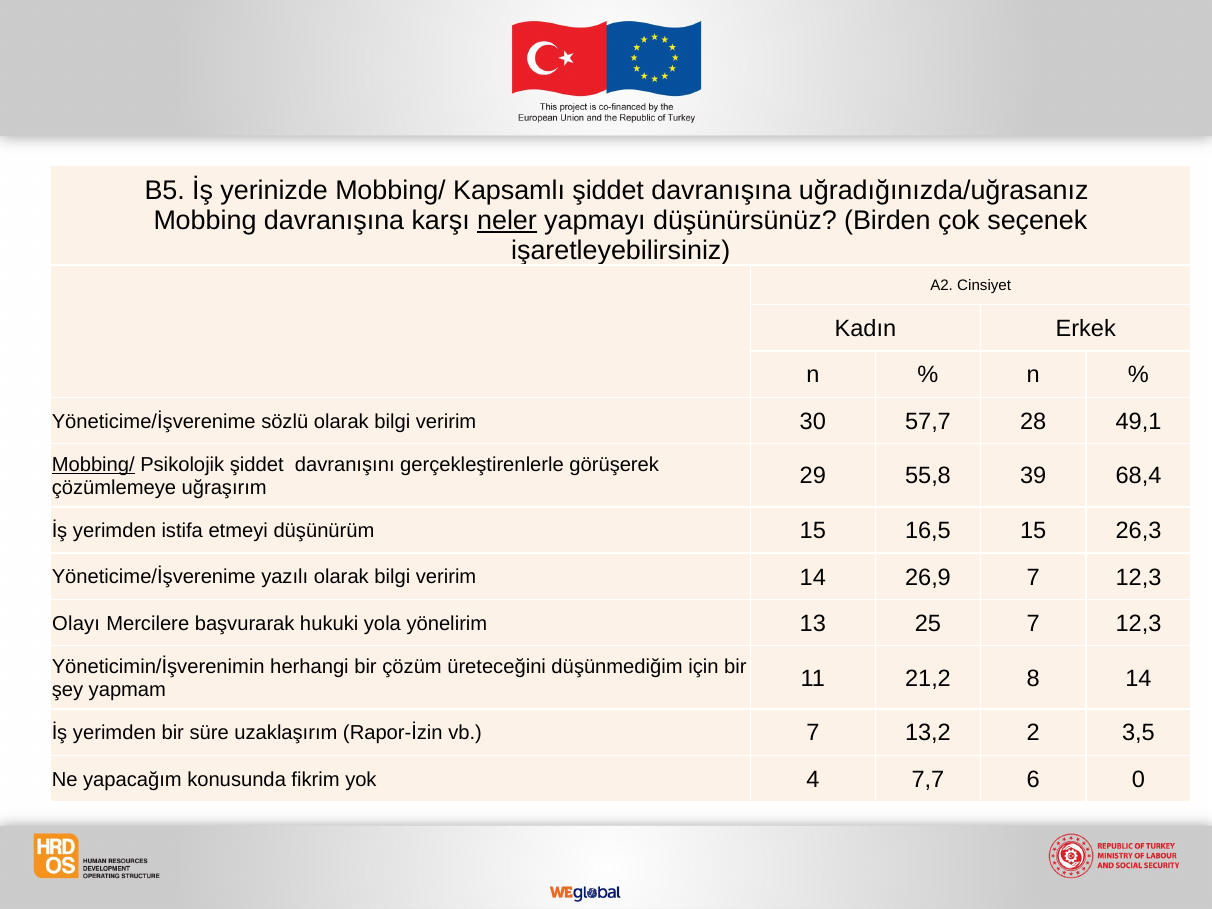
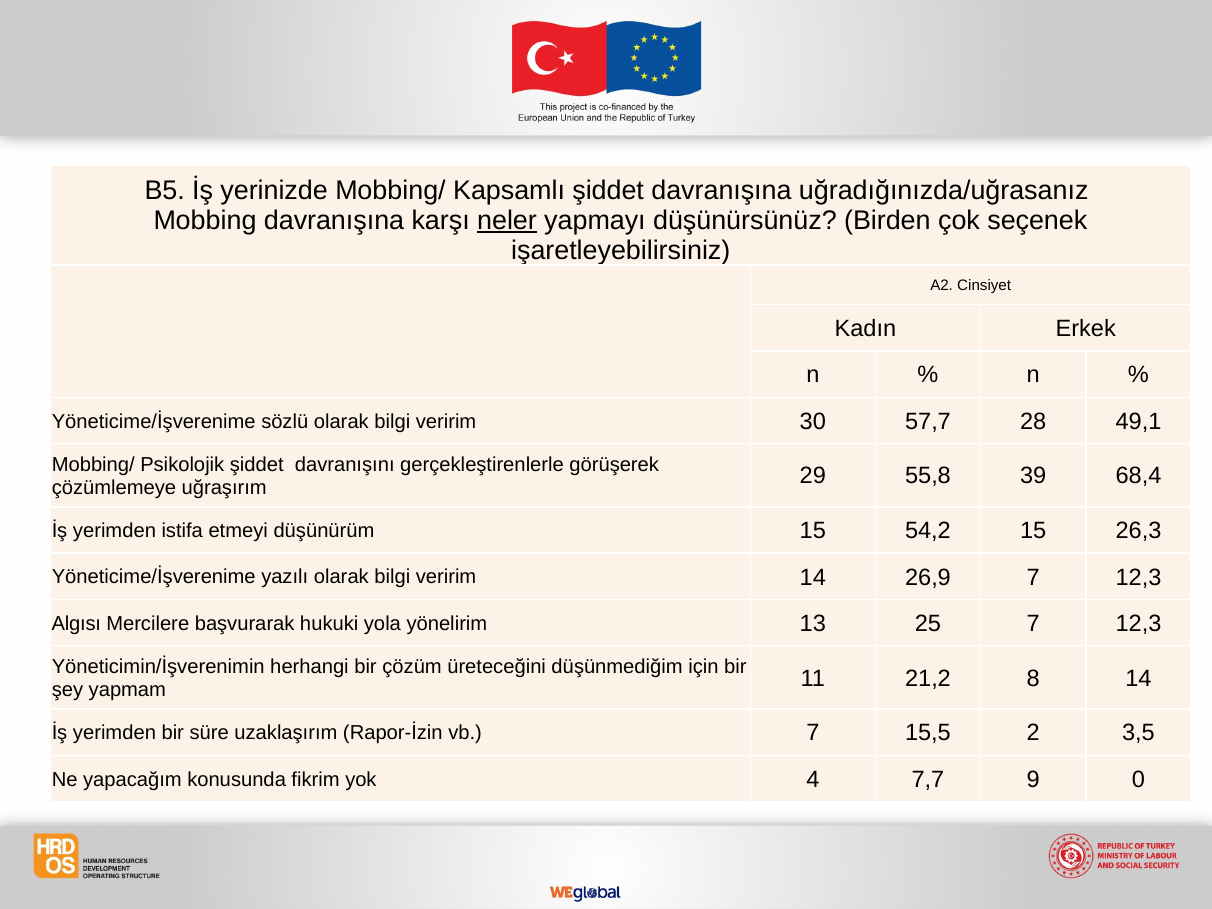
Mobbing/ underline: present -> none (93, 465)
16,5: 16,5 -> 54,2 (928, 531)
Olayı: Olayı -> Algısı (76, 624)
13,2: 13,2 -> 15,5 (928, 733)
6: 6 -> 9 (1033, 779)
